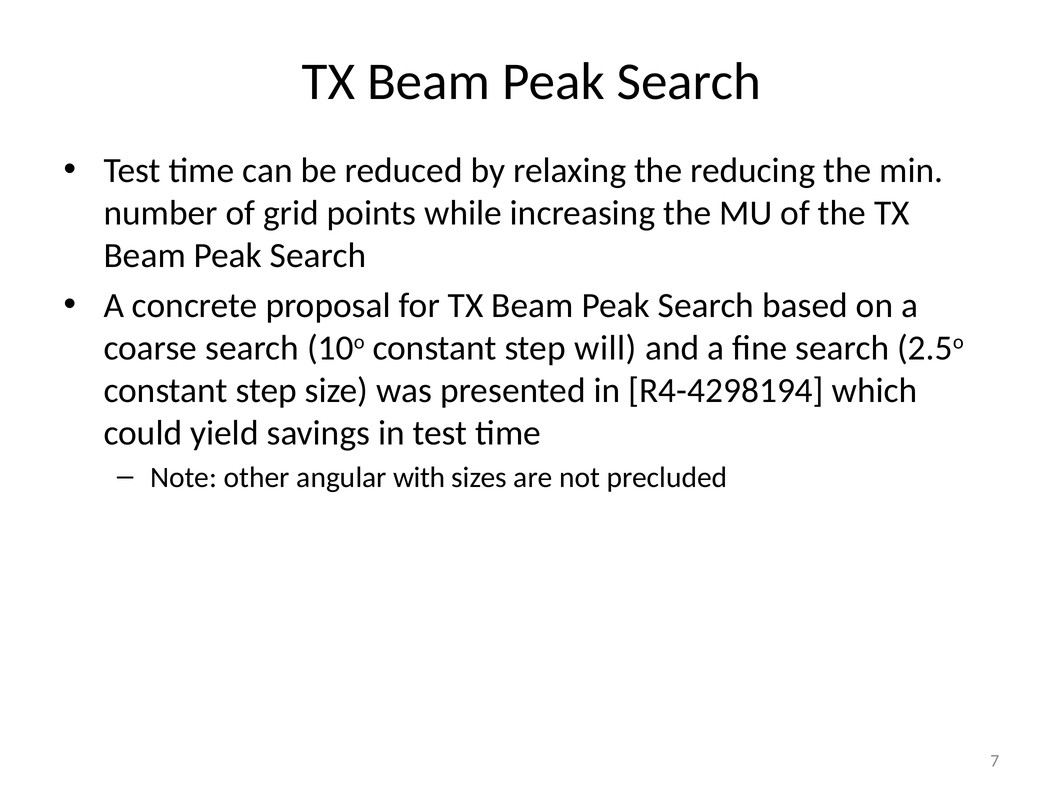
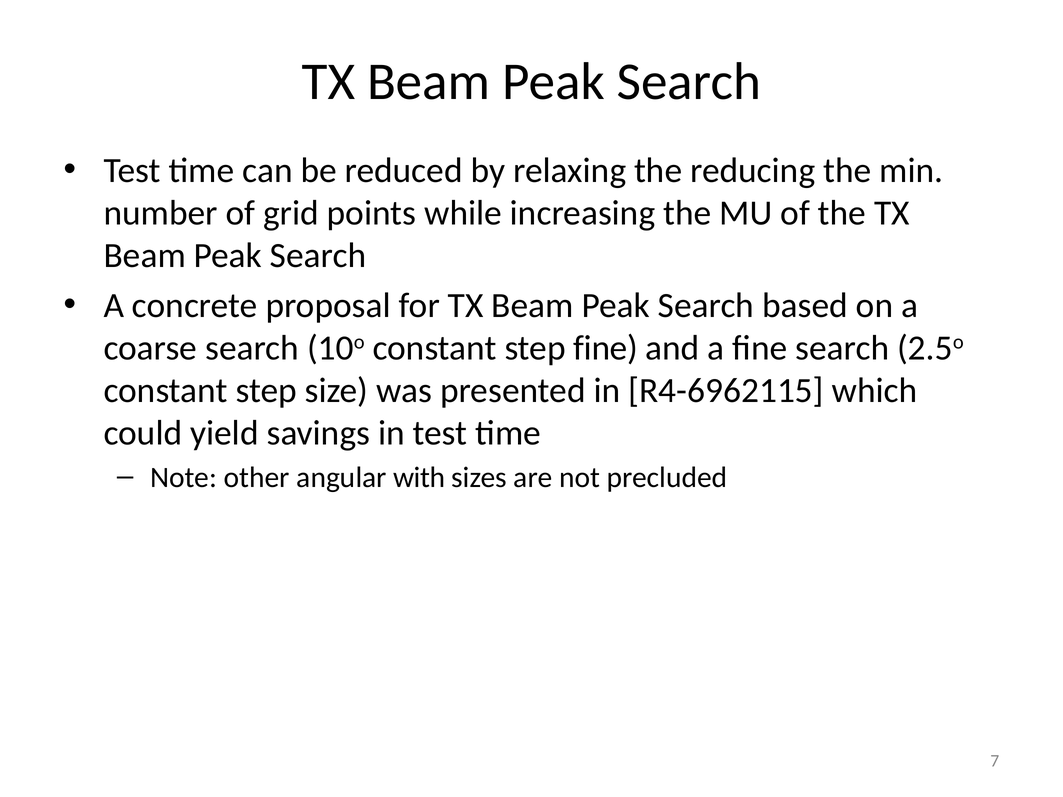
step will: will -> fine (606, 348)
R4-4298194: R4-4298194 -> R4-6962115 (726, 390)
